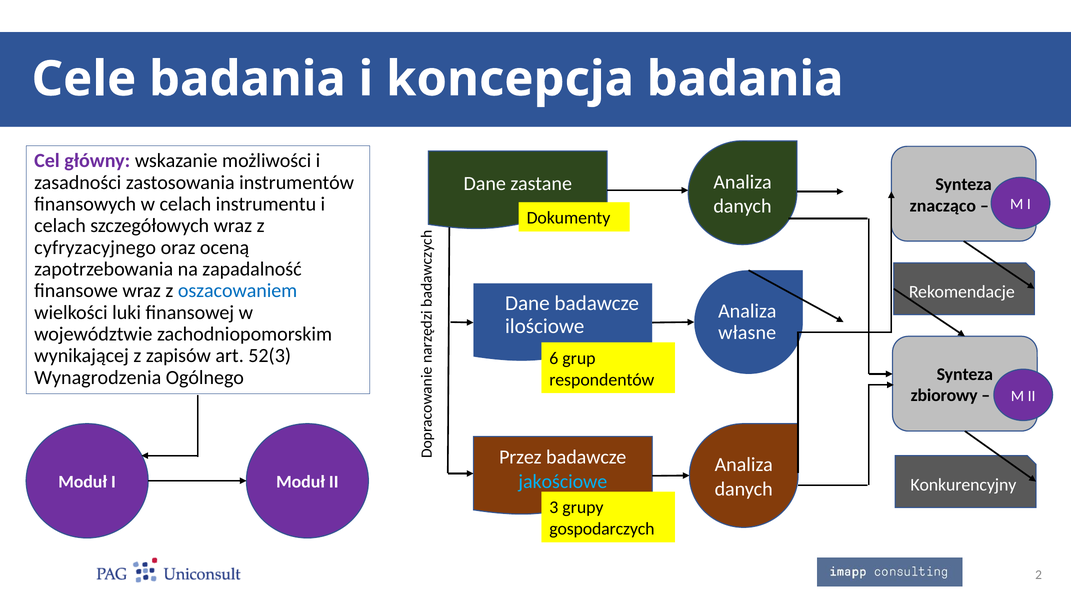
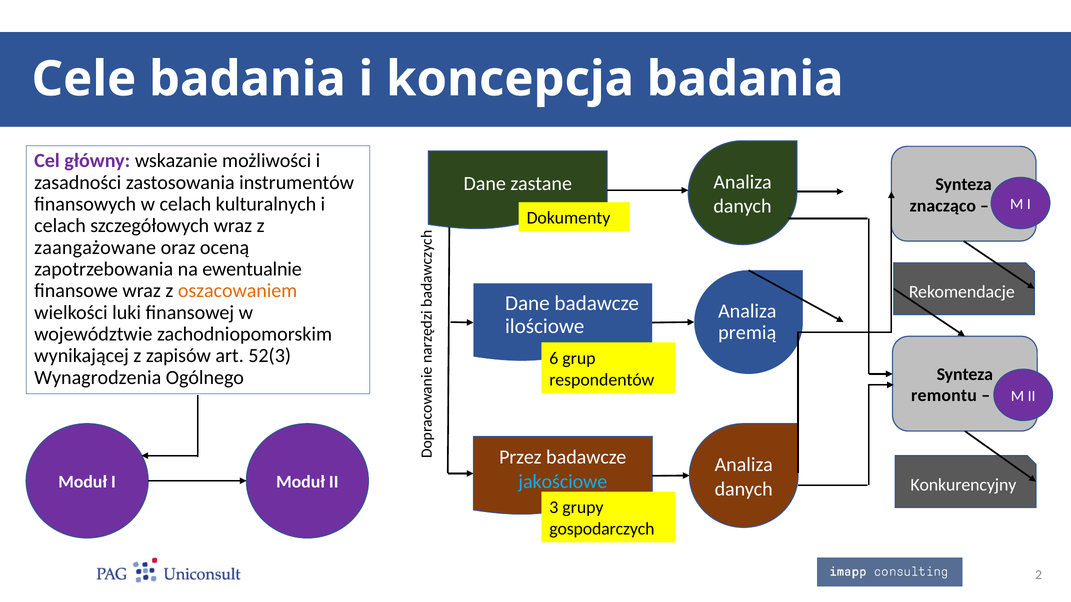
instrumentu: instrumentu -> kulturalnych (266, 204)
cyfryzacyjnego: cyfryzacyjnego -> zaangażowane (95, 248)
zapadalność: zapadalność -> ewentualnie (252, 269)
oszacowaniem colour: blue -> orange (238, 291)
własne: własne -> premią (747, 333)
zbiorowy: zbiorowy -> remontu (944, 396)
